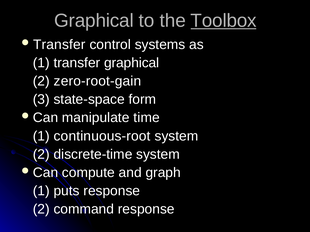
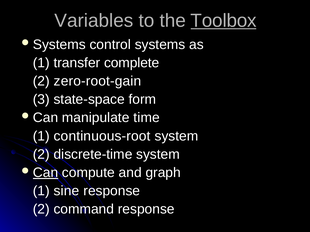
Graphical: Graphical -> Variables (94, 21)
Transfer: Transfer -> Systems (59, 45)
transfer graphical: graphical -> complete (132, 63)
Can underline: none -> present (46, 173)
puts: puts -> sine (66, 191)
